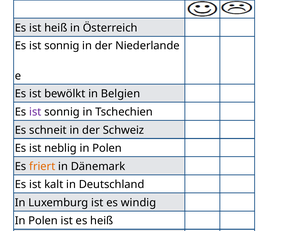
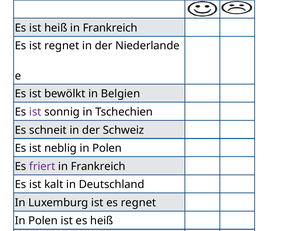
ist heiß in Österreich: Österreich -> Frankreich (110, 28)
sonnig: sonnig -> regnet (62, 46)
friert colour: orange -> purple (42, 166)
Dänemark: Dänemark -> Frankreich (98, 166)
es windig: windig -> regnet (138, 203)
